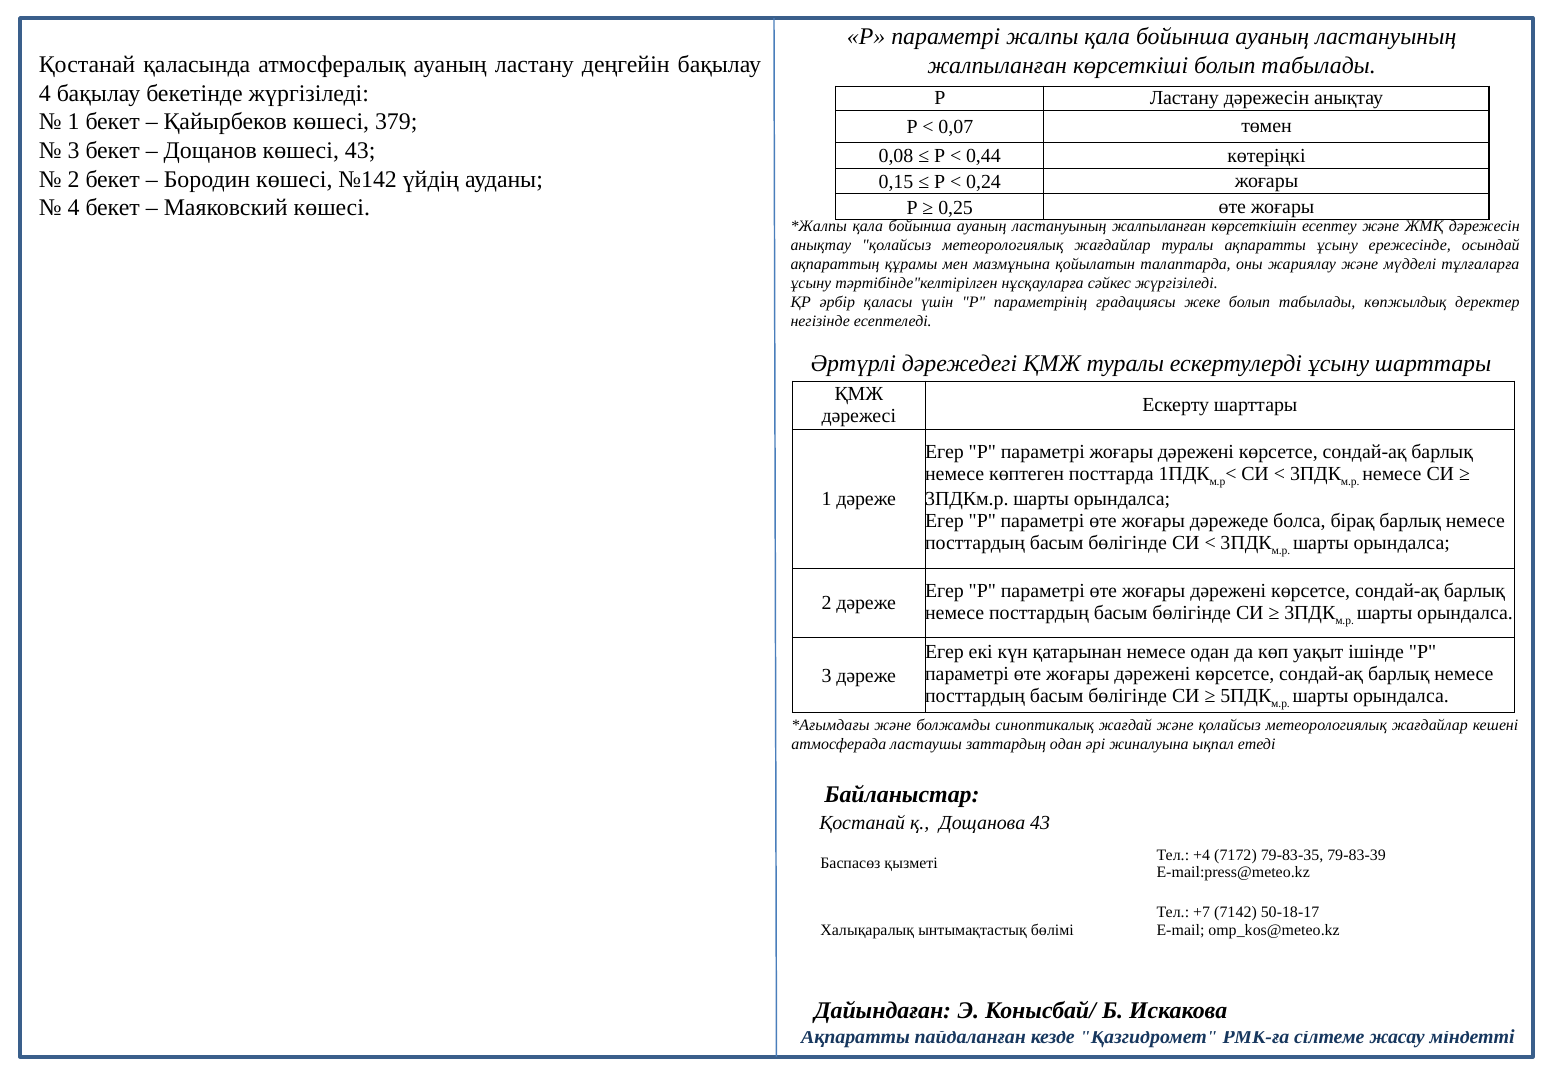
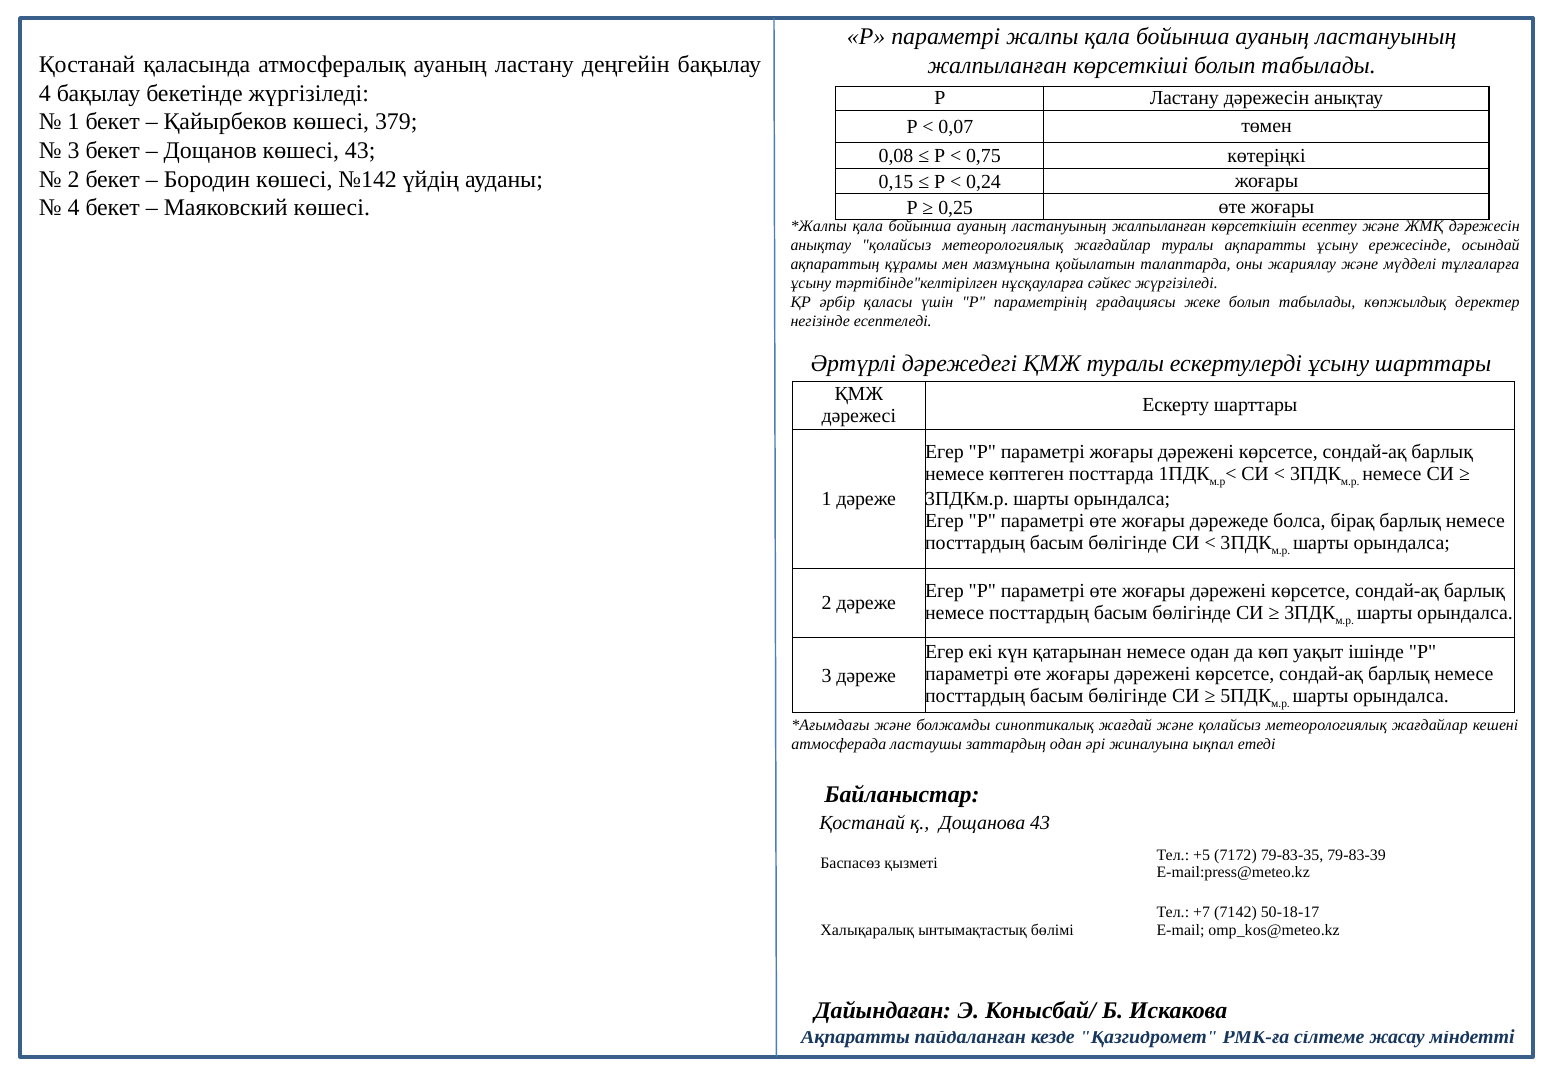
0,44: 0,44 -> 0,75 (983, 156)
+4: +4 -> +5 (1202, 855)
